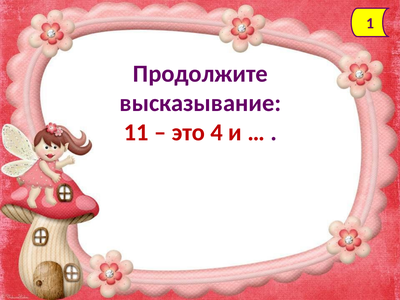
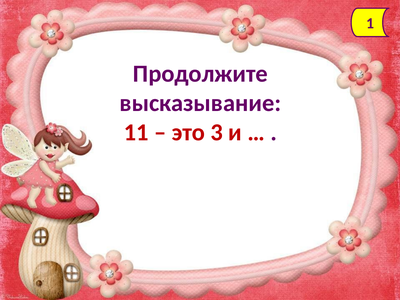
4: 4 -> 3 (217, 132)
